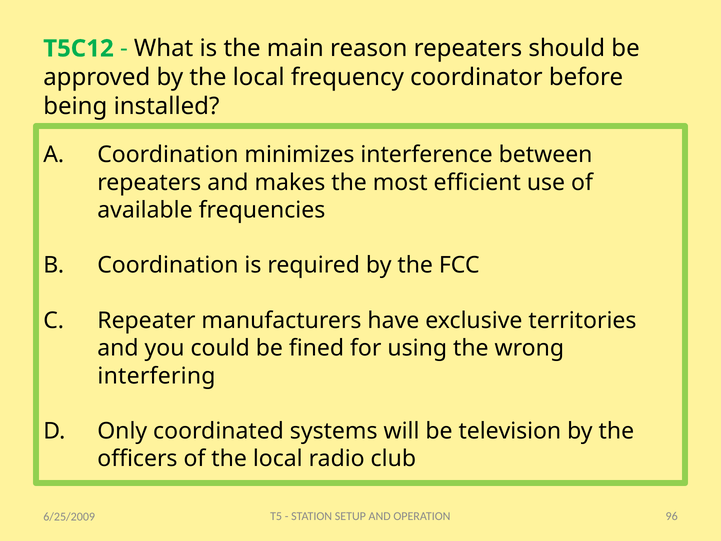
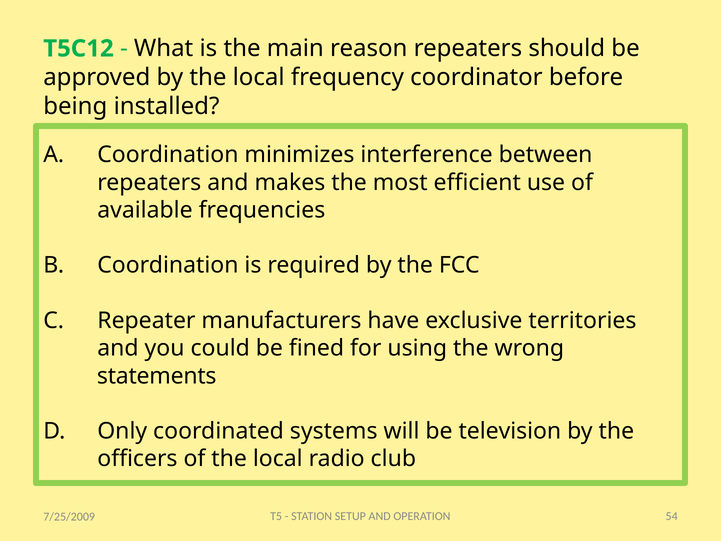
interfering: interfering -> statements (157, 376)
96: 96 -> 54 (672, 516)
6/25/2009: 6/25/2009 -> 7/25/2009 (69, 516)
